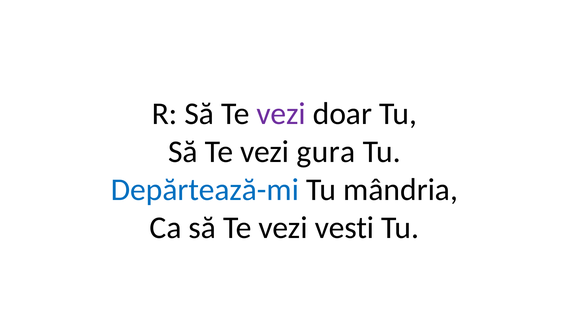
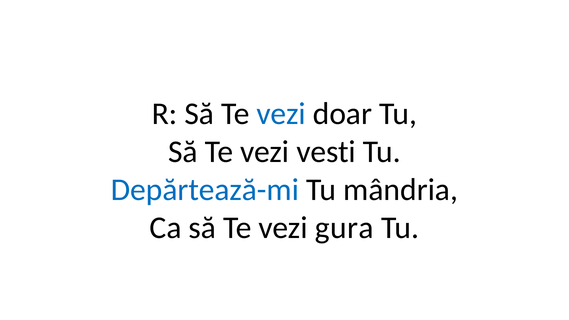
vezi colour: purple -> blue (281, 114)
gura: gura -> vesti (326, 152)
vesti: vesti -> gura (344, 228)
